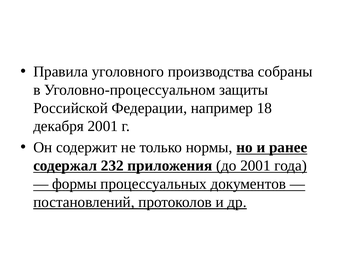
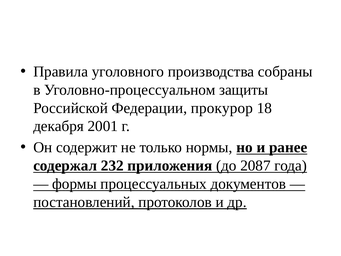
например: например -> прокурор (222, 108)
до 2001: 2001 -> 2087 (255, 166)
